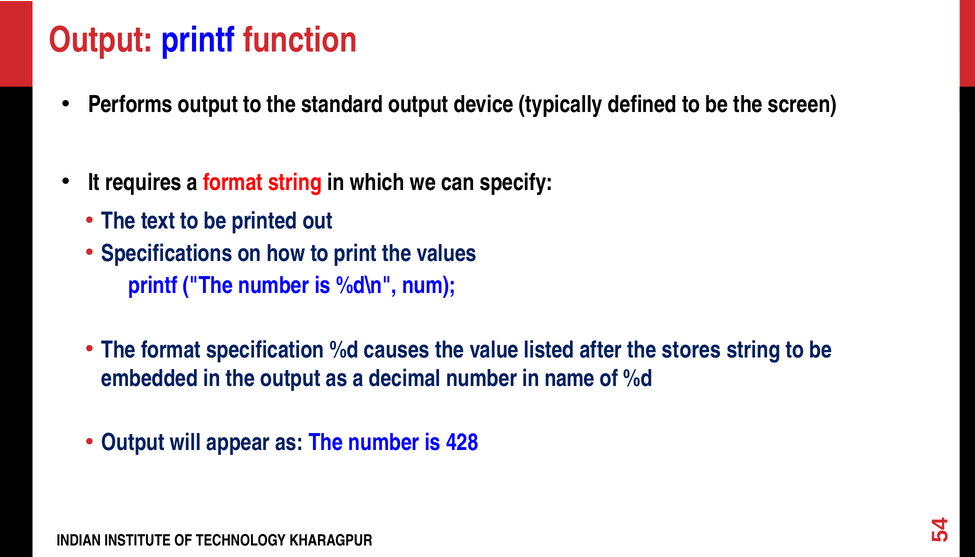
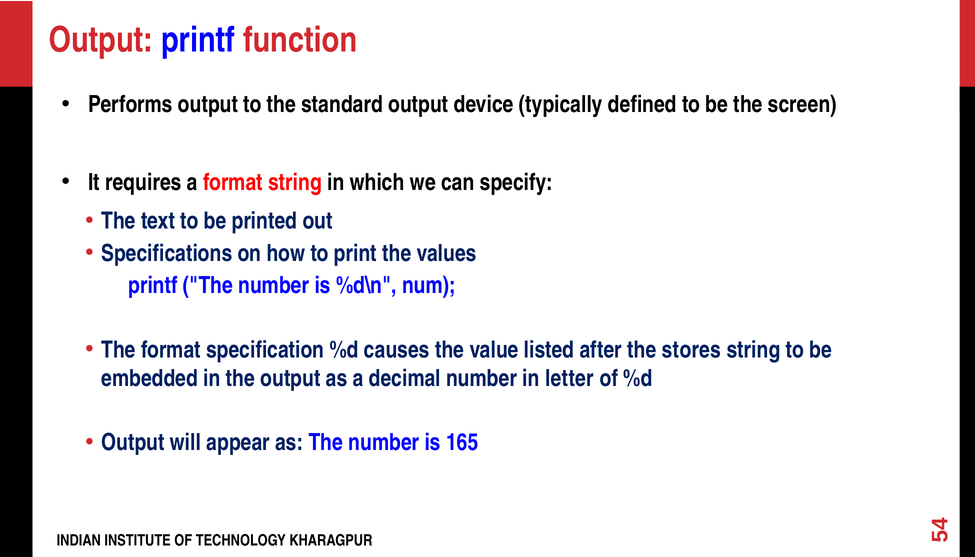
name: name -> letter (570, 378)
428: 428 -> 165 (462, 443)
